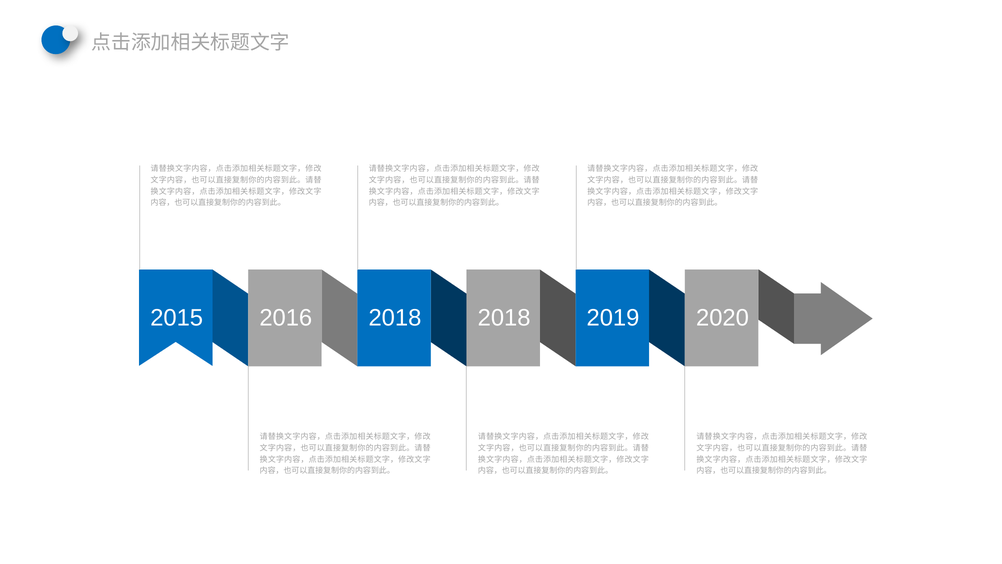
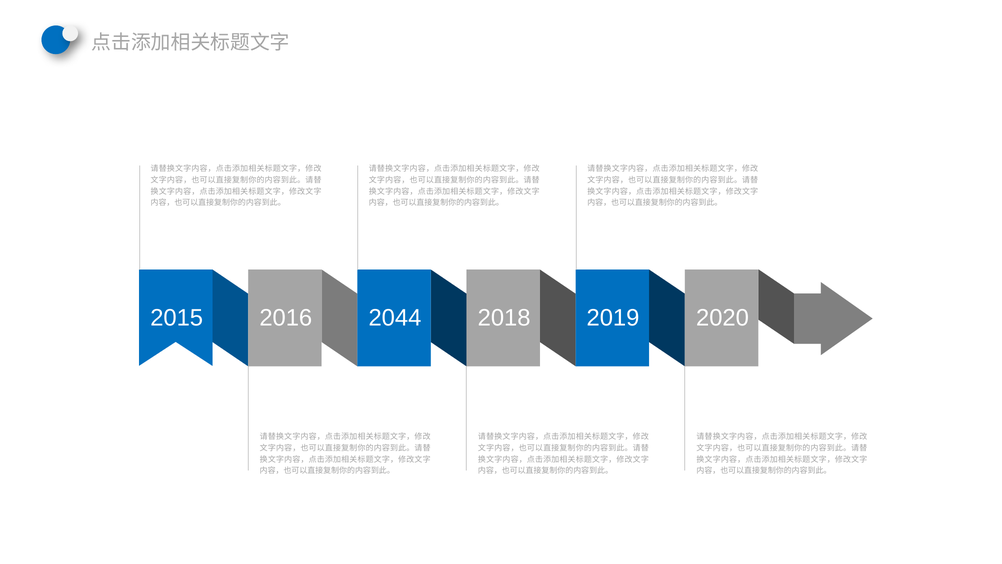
2016 2018: 2018 -> 2044 (395, 318)
